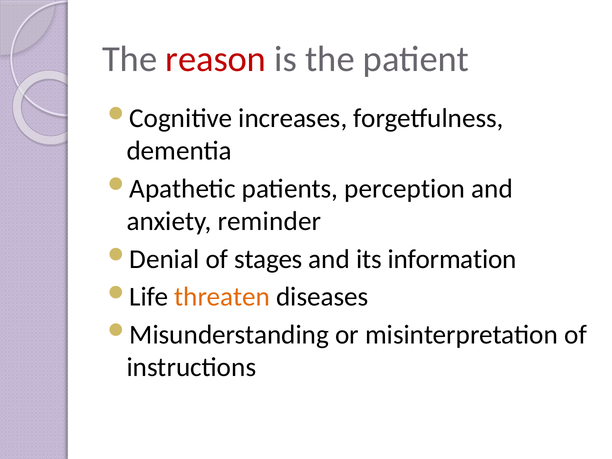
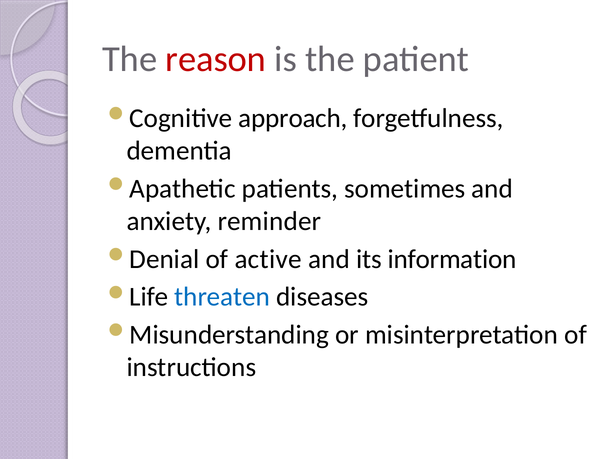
increases: increases -> approach (293, 118)
perception: perception -> sometimes (405, 189)
stages: stages -> active (268, 259)
threaten colour: orange -> blue (222, 297)
